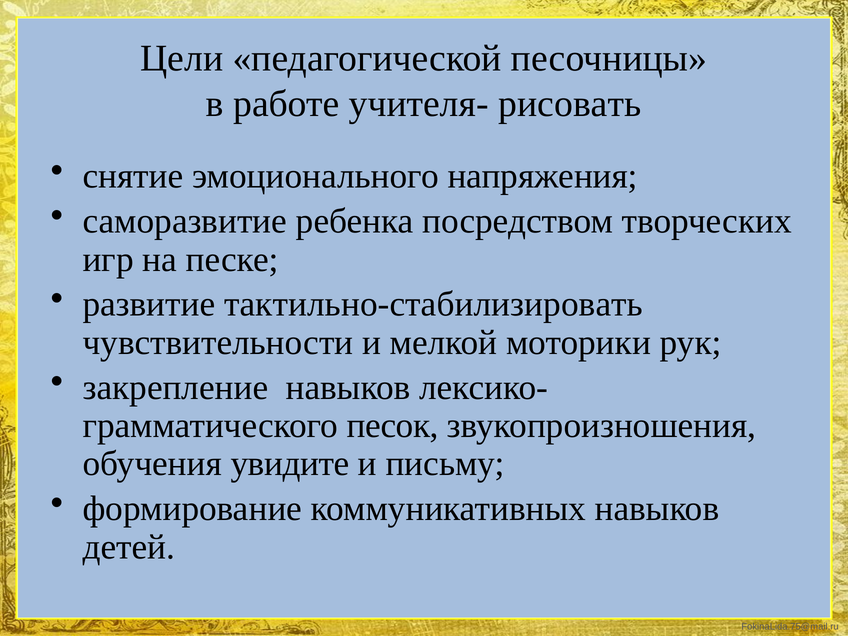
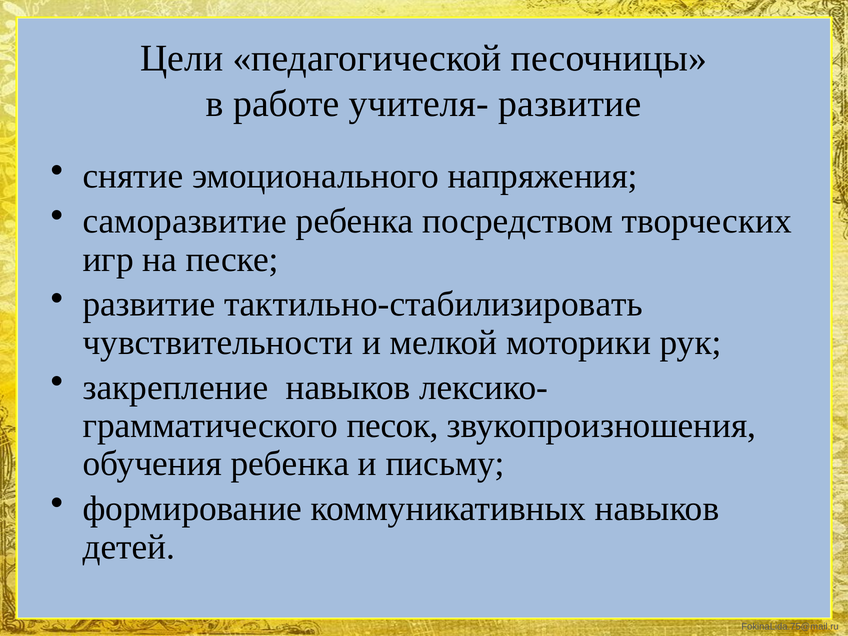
учителя- рисовать: рисовать -> развитие (570, 104)
обучения увидите: увидите -> ребенка (290, 464)
